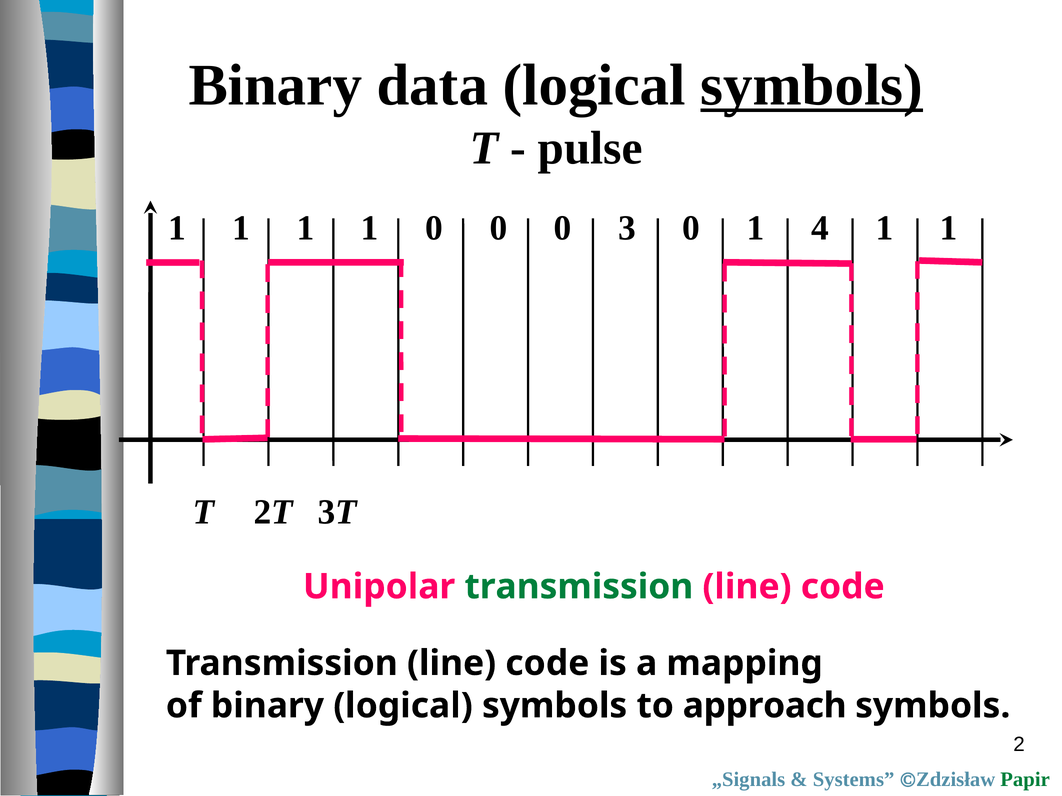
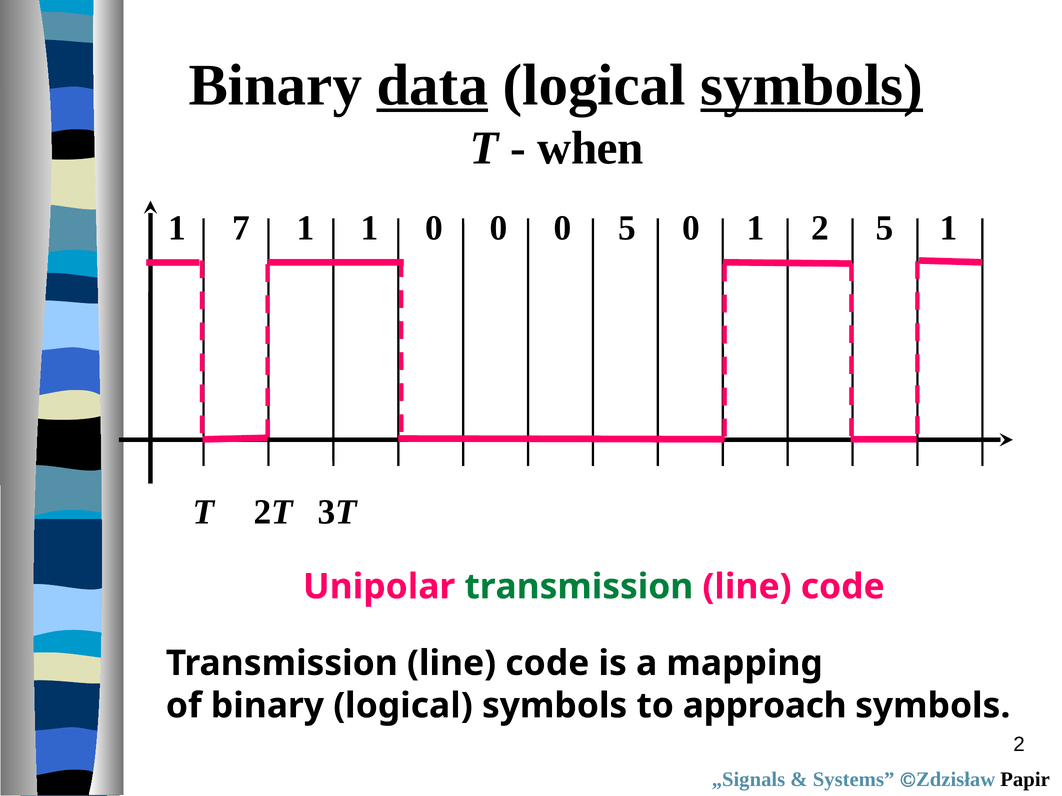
data underline: none -> present (432, 85)
pulse: pulse -> when (590, 148)
1: 1 -> 7 (241, 228)
1 3: 3 -> 5 (627, 228)
1 4: 4 -> 2 (820, 228)
1: 1 -> 5 (884, 228)
Papir colour: green -> black (1025, 780)
